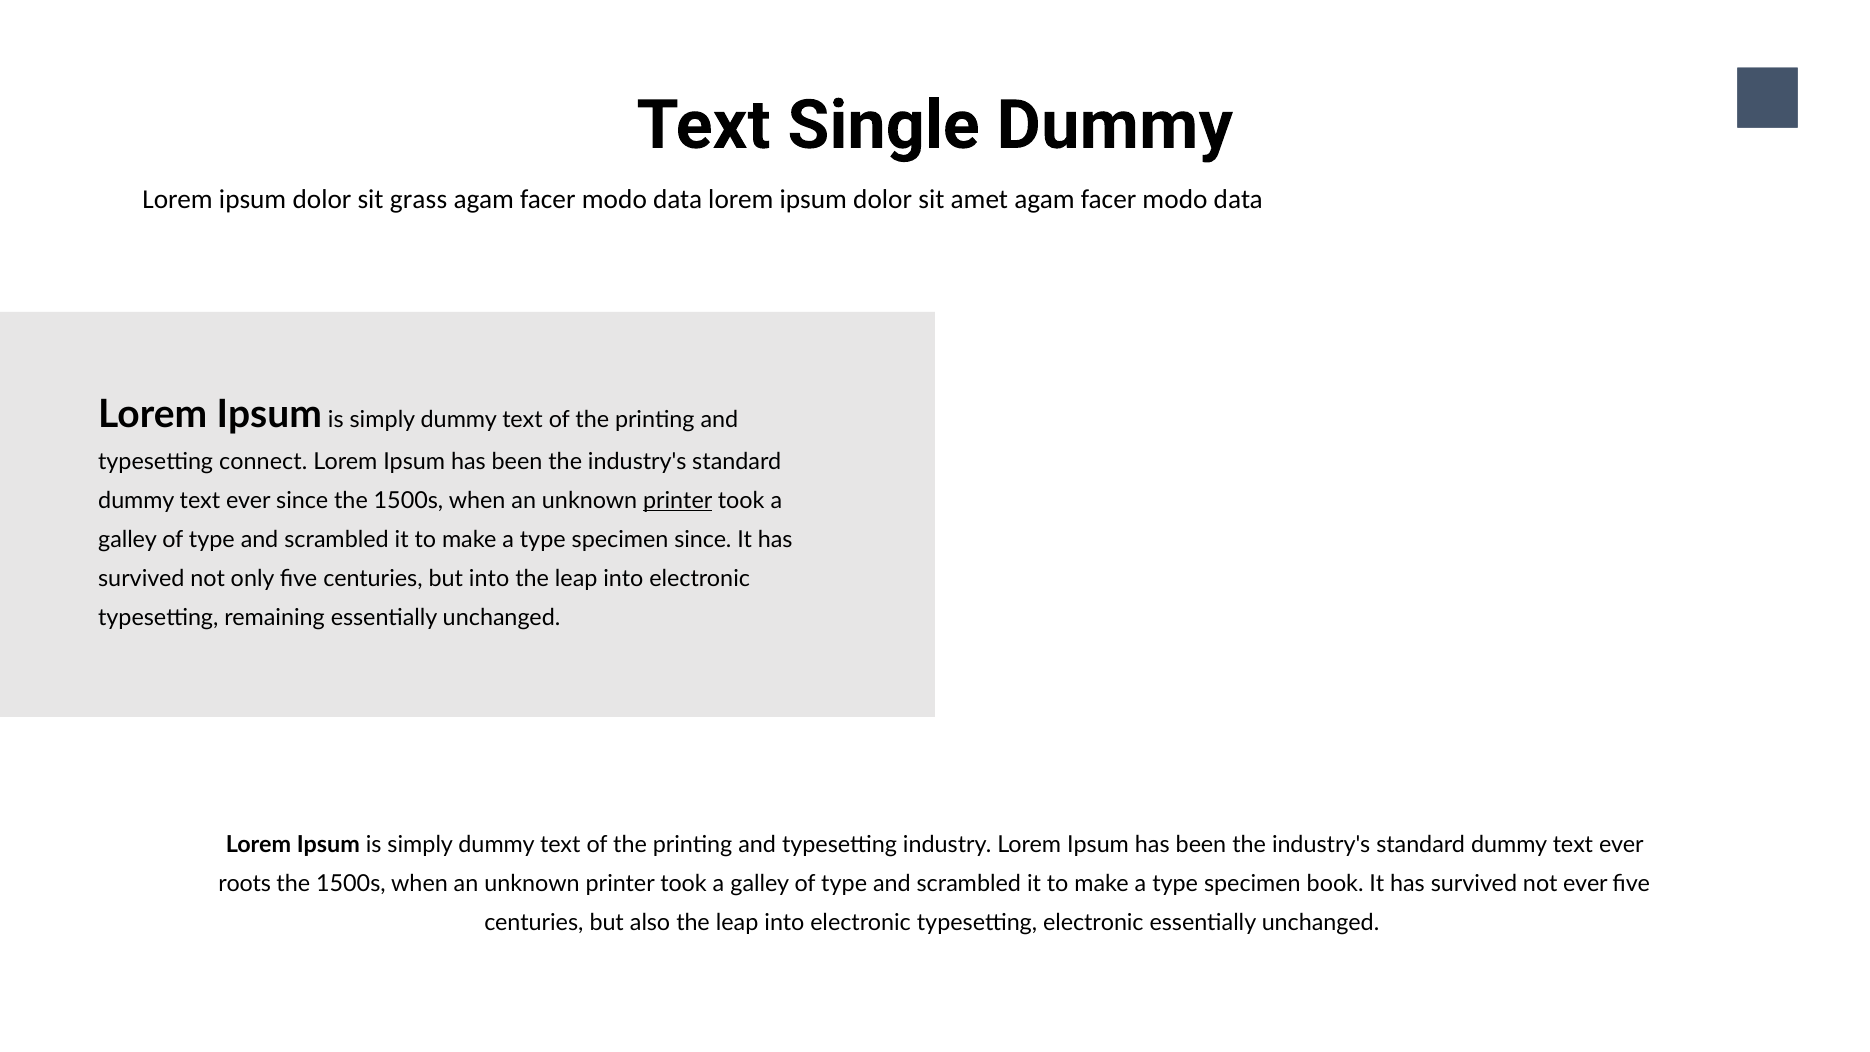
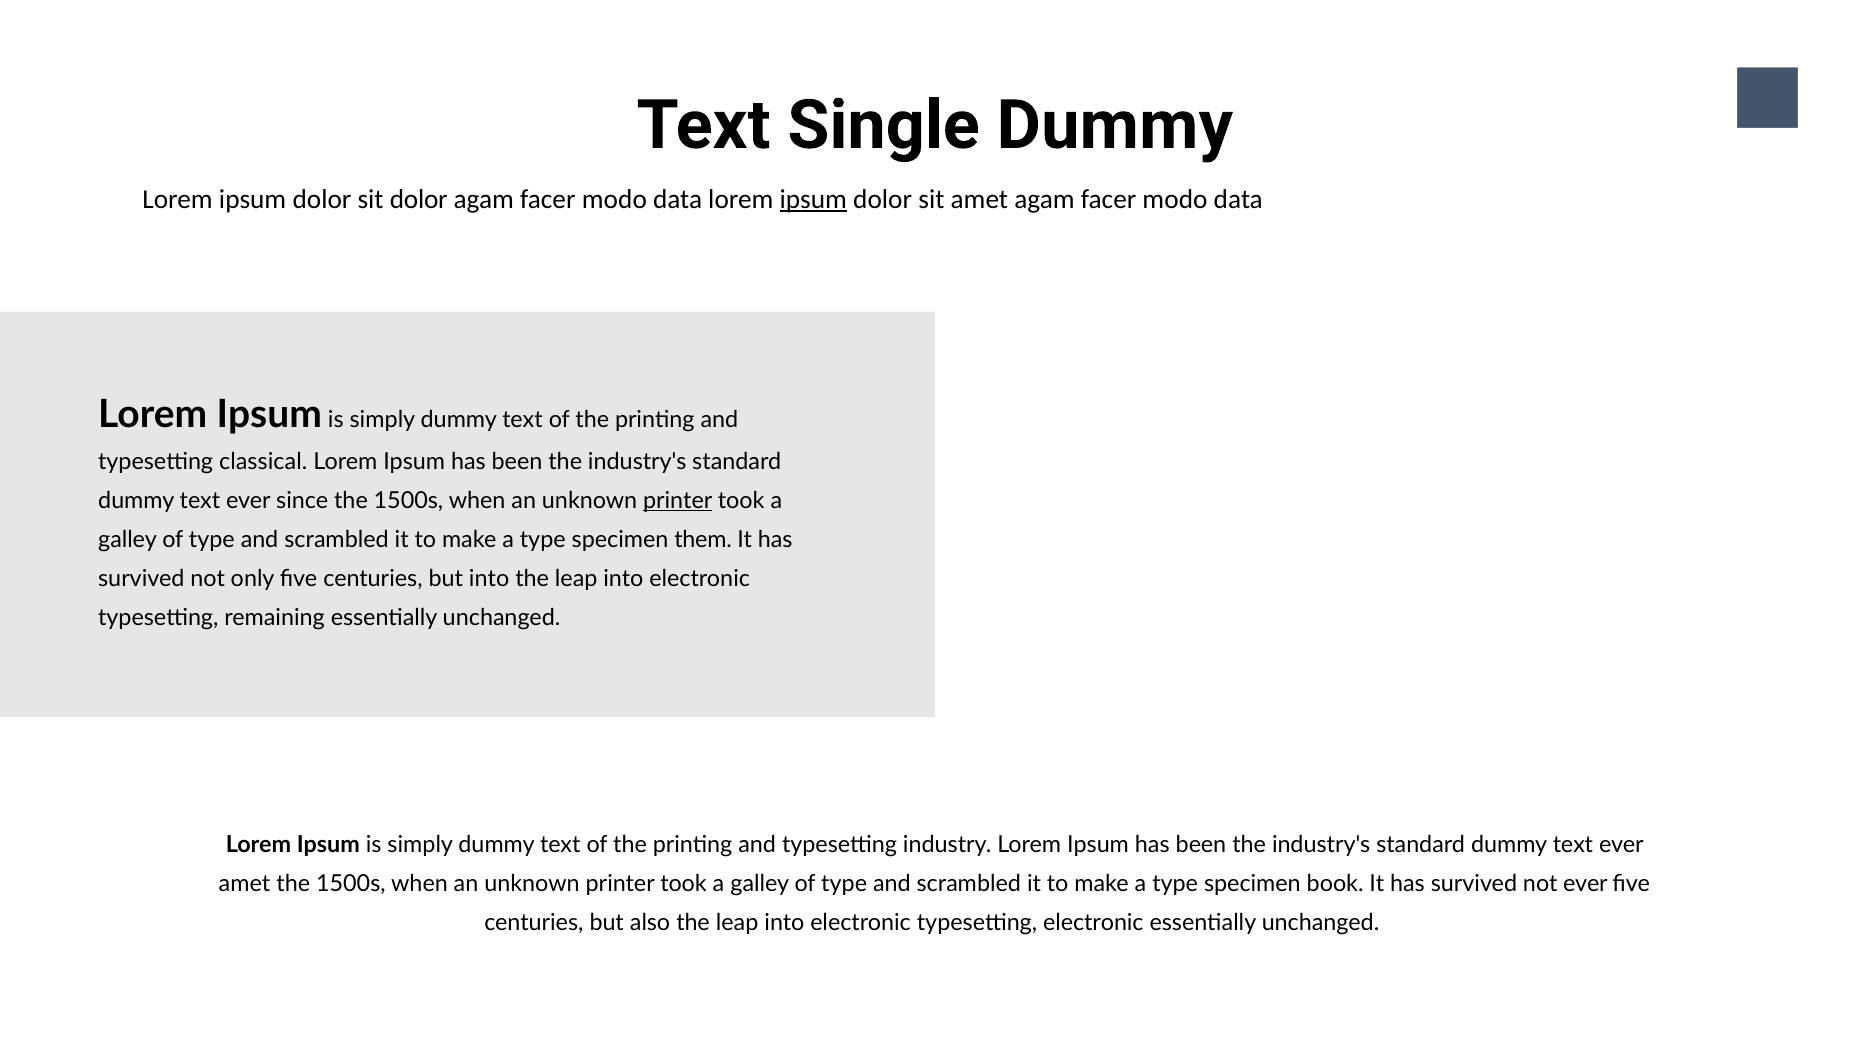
sit grass: grass -> dolor (419, 199)
ipsum underline: none -> present (813, 199)
connect: connect -> classical (263, 462)
specimen since: since -> them (703, 540)
roots: roots -> amet (244, 884)
